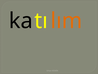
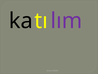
lım colour: orange -> purple (66, 21)
